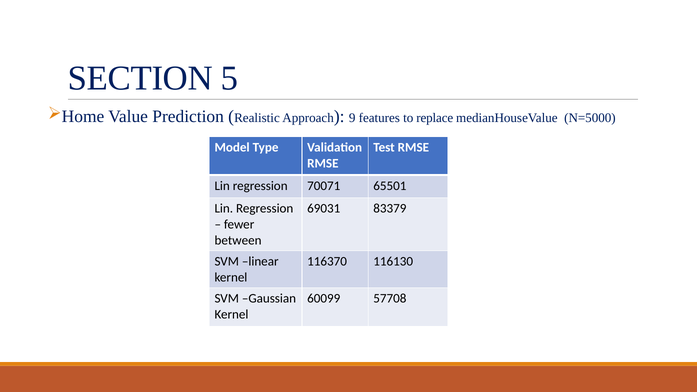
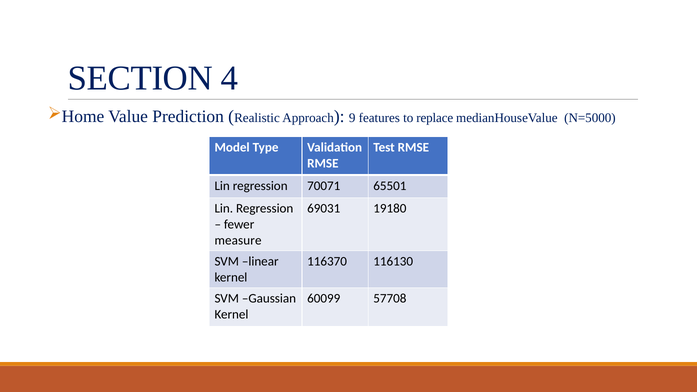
5: 5 -> 4 (229, 78)
83379: 83379 -> 19180 (390, 208)
between: between -> measure (238, 240)
